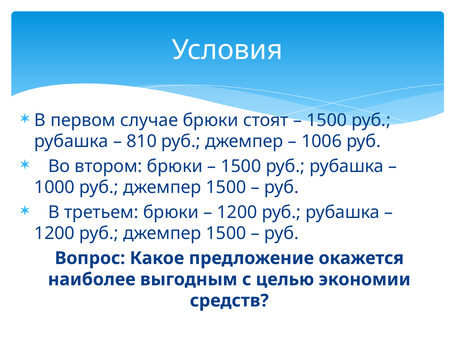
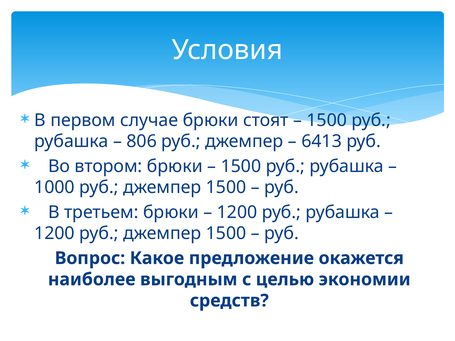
810: 810 -> 806 (142, 142)
1006: 1006 -> 6413 (322, 142)
